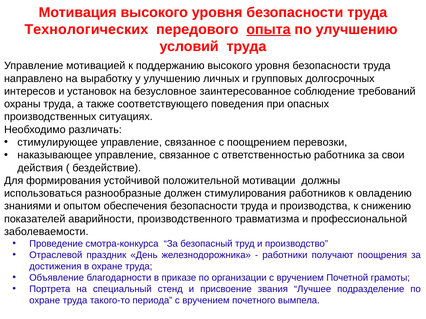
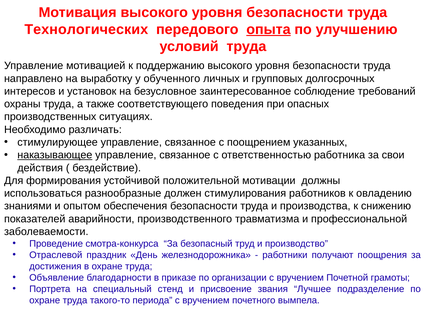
у улучшению: улучшению -> обученного (172, 79)
перевозки: перевозки -> указанных (320, 143)
наказывающее underline: none -> present (55, 155)
